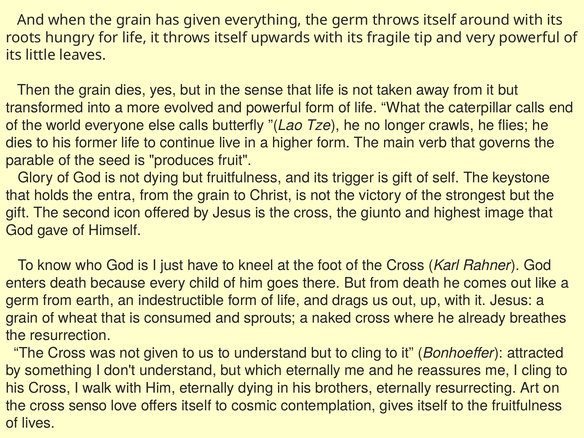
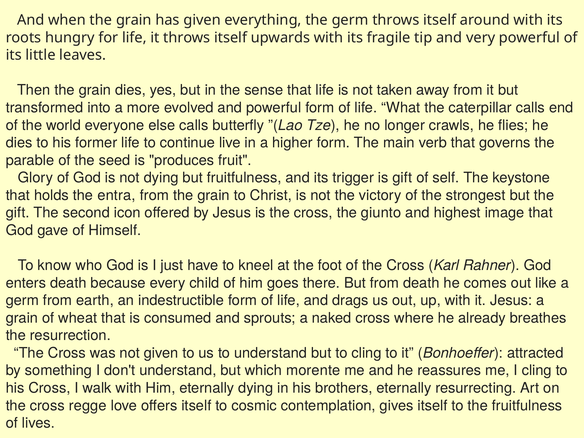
which eternally: eternally -> morente (313, 370)
senso: senso -> regge (88, 406)
